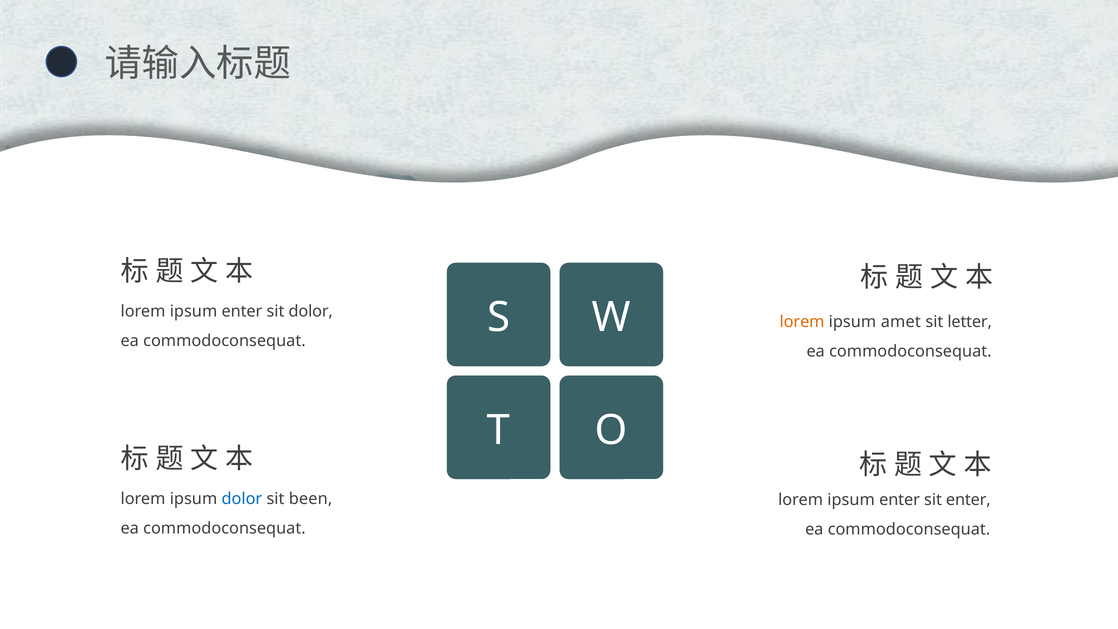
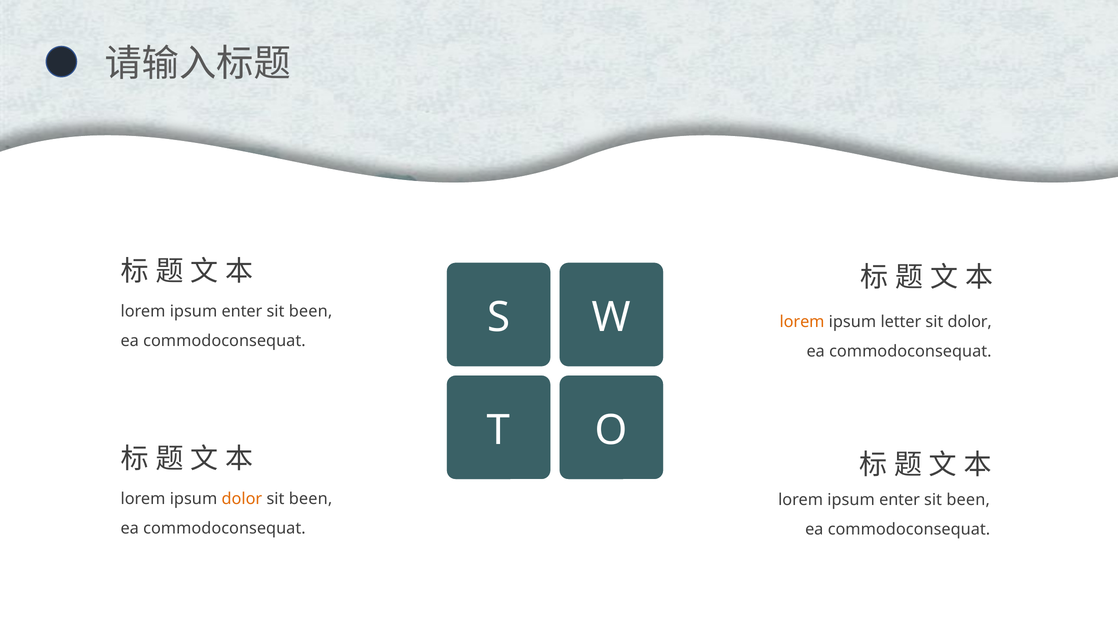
dolor: dolor -> been (311, 311)
amet: amet -> letter (901, 322)
sit letter: letter -> dolor (970, 322)
dolor colour: blue -> orange (242, 499)
enter: enter -> been (968, 500)
